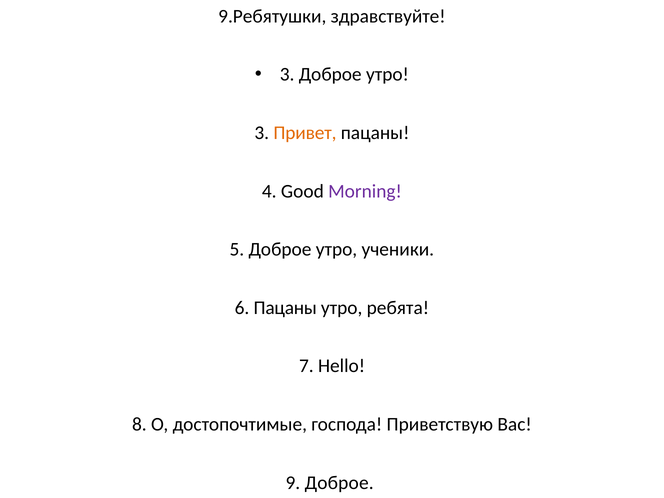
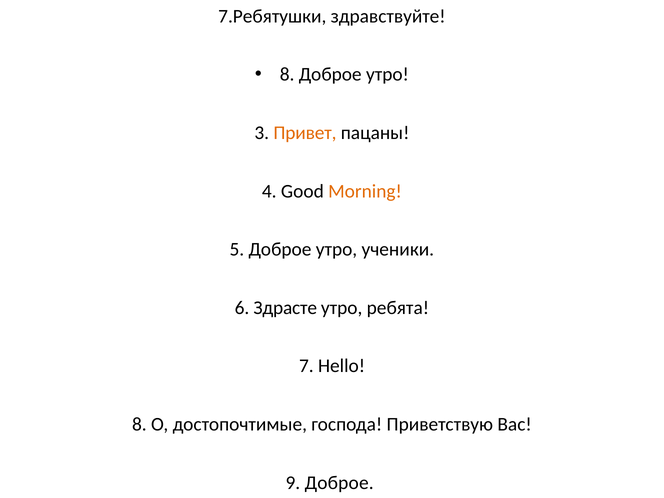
9.Ребятушки: 9.Ребятушки -> 7.Ребятушки (272, 16)
3: 3 -> 8 (287, 75)
Morning colour: purple -> orange (365, 191)
6 Пацаны: Пацаны -> Здрасте (285, 308)
